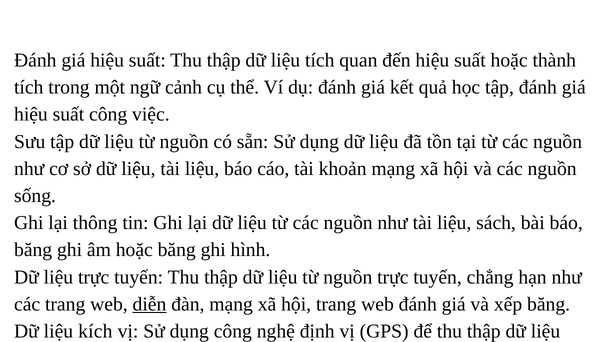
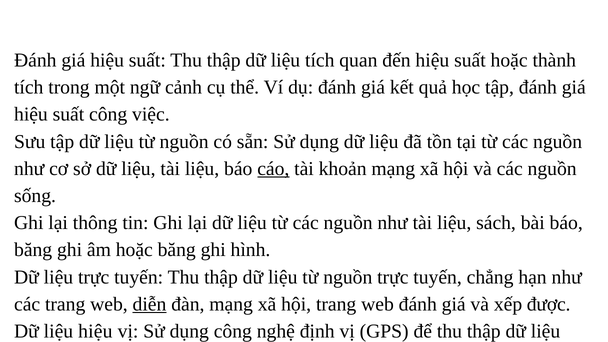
cáo underline: none -> present (273, 169)
xếp băng: băng -> được (549, 304)
liệu kích: kích -> hiệu (95, 331)
